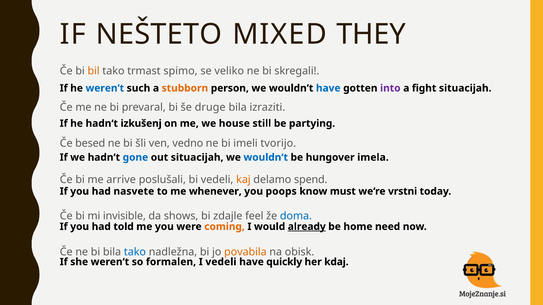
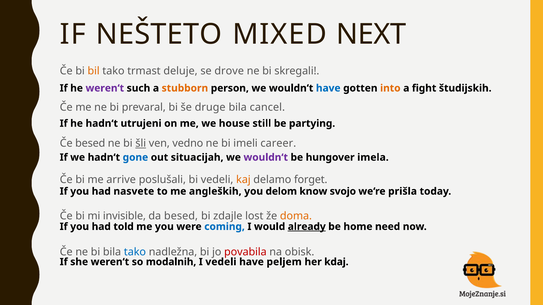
THEY: THEY -> NEXT (371, 34)
spimo: spimo -> deluje (181, 71)
veliko: veliko -> drove (229, 71)
weren‘t colour: blue -> purple (105, 88)
into colour: purple -> orange (390, 88)
fight situacijah: situacijah -> študijskih (465, 88)
izraziti: izraziti -> cancel (267, 107)
izkušenj: izkušenj -> utrujeni (141, 124)
šli underline: none -> present (141, 144)
tvorijo: tvorijo -> career (278, 144)
wouldn‘t colour: blue -> purple (266, 158)
spend: spend -> forget (311, 180)
whenever: whenever -> angleških (215, 192)
poops: poops -> delom (281, 192)
must: must -> svojo (343, 192)
vrstni: vrstni -> prišla (403, 192)
da shows: shows -> besed (181, 216)
feel: feel -> lost (254, 216)
doma colour: blue -> orange (296, 216)
coming colour: orange -> blue (225, 227)
povabila colour: orange -> red (245, 252)
formalen: formalen -> modalnih (171, 262)
quickly: quickly -> peljem (284, 262)
